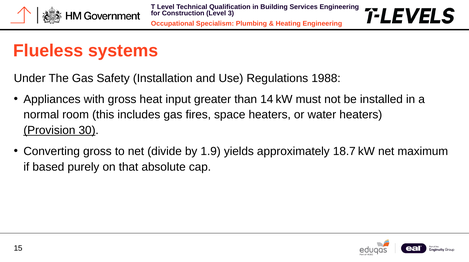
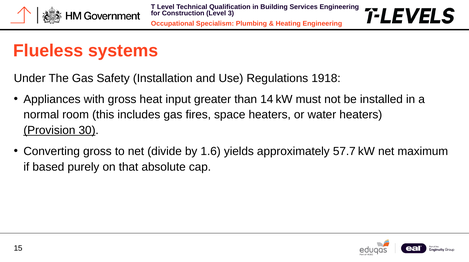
1988: 1988 -> 1918 (326, 78)
1.9: 1.9 -> 1.6 (211, 151)
18.7: 18.7 -> 57.7 (344, 151)
